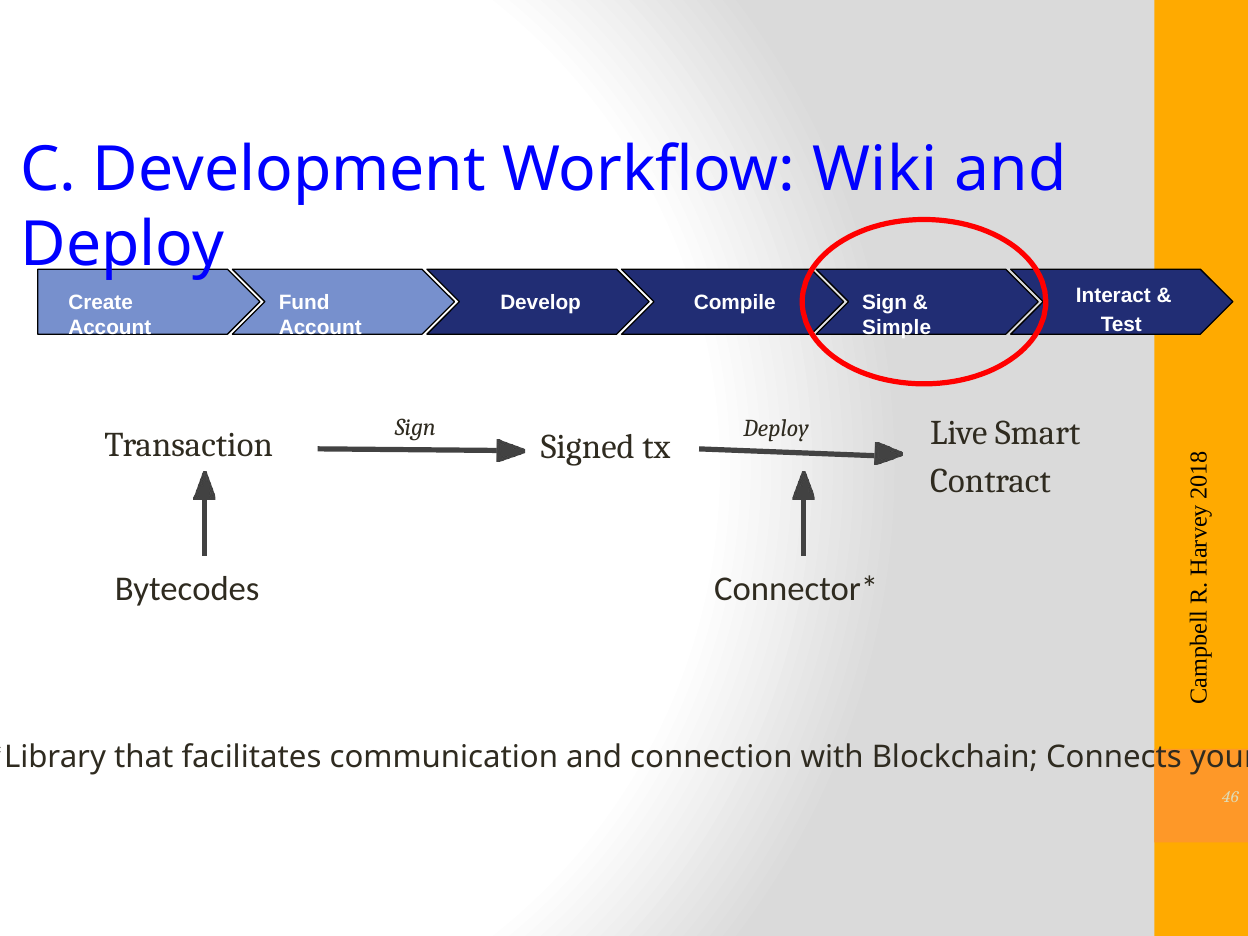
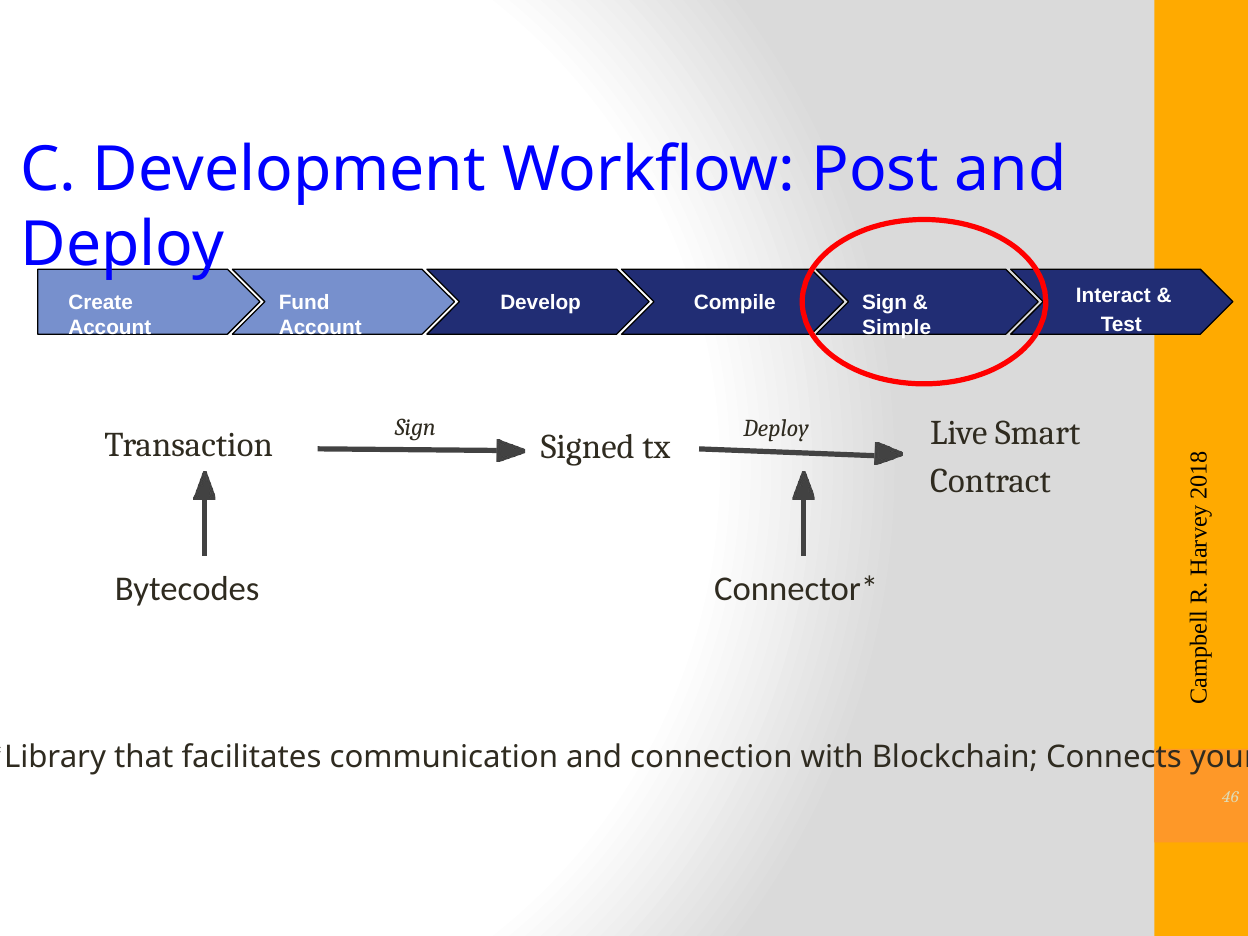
Wiki: Wiki -> Post (875, 170)
